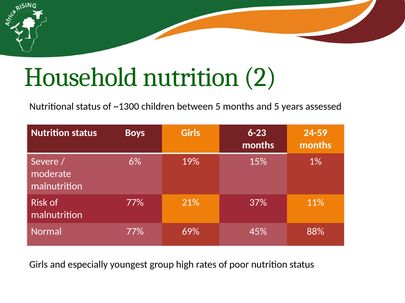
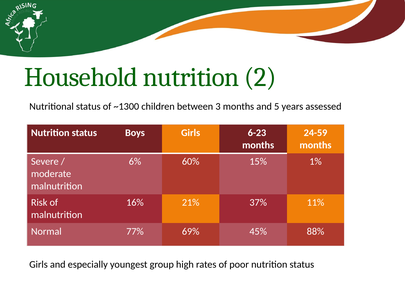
between 5: 5 -> 3 (218, 107)
19%: 19% -> 60% (191, 162)
77%: 77% -> 16% (135, 203)
